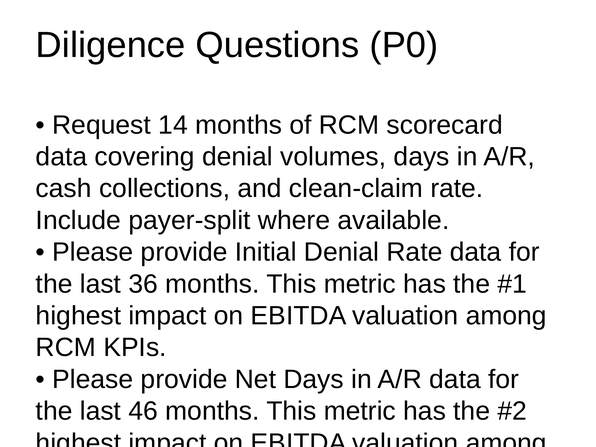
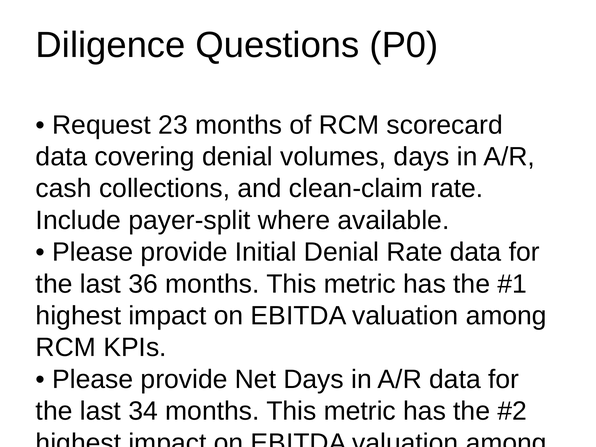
14: 14 -> 23 (173, 125)
46: 46 -> 34 (143, 411)
